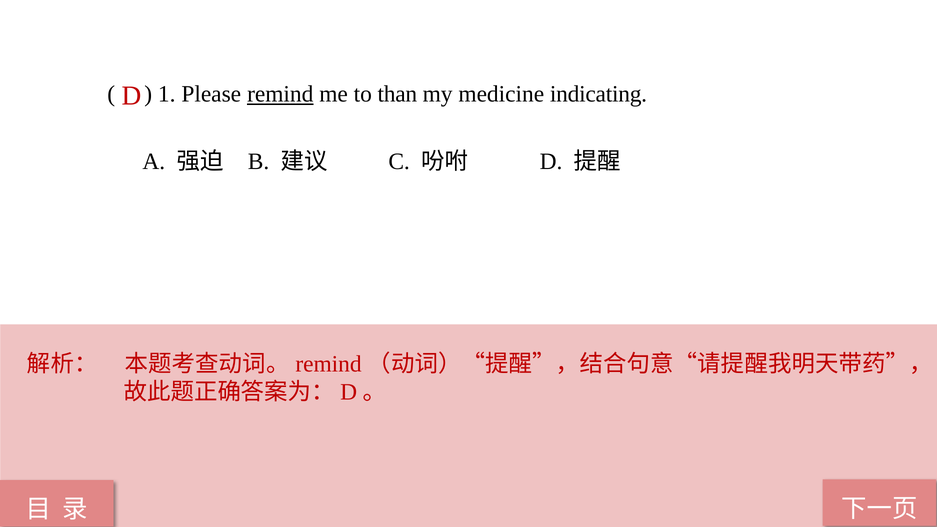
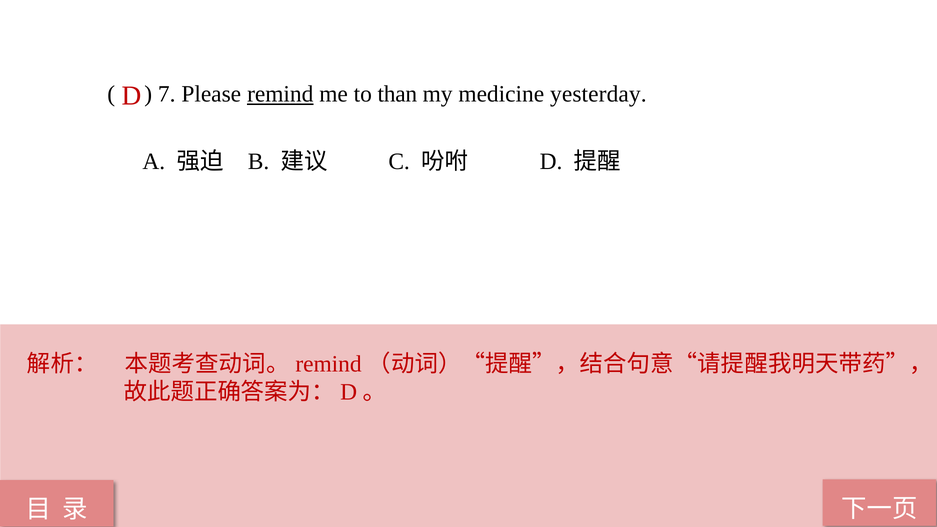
1: 1 -> 7 (167, 94)
indicating: indicating -> yesterday (598, 94)
